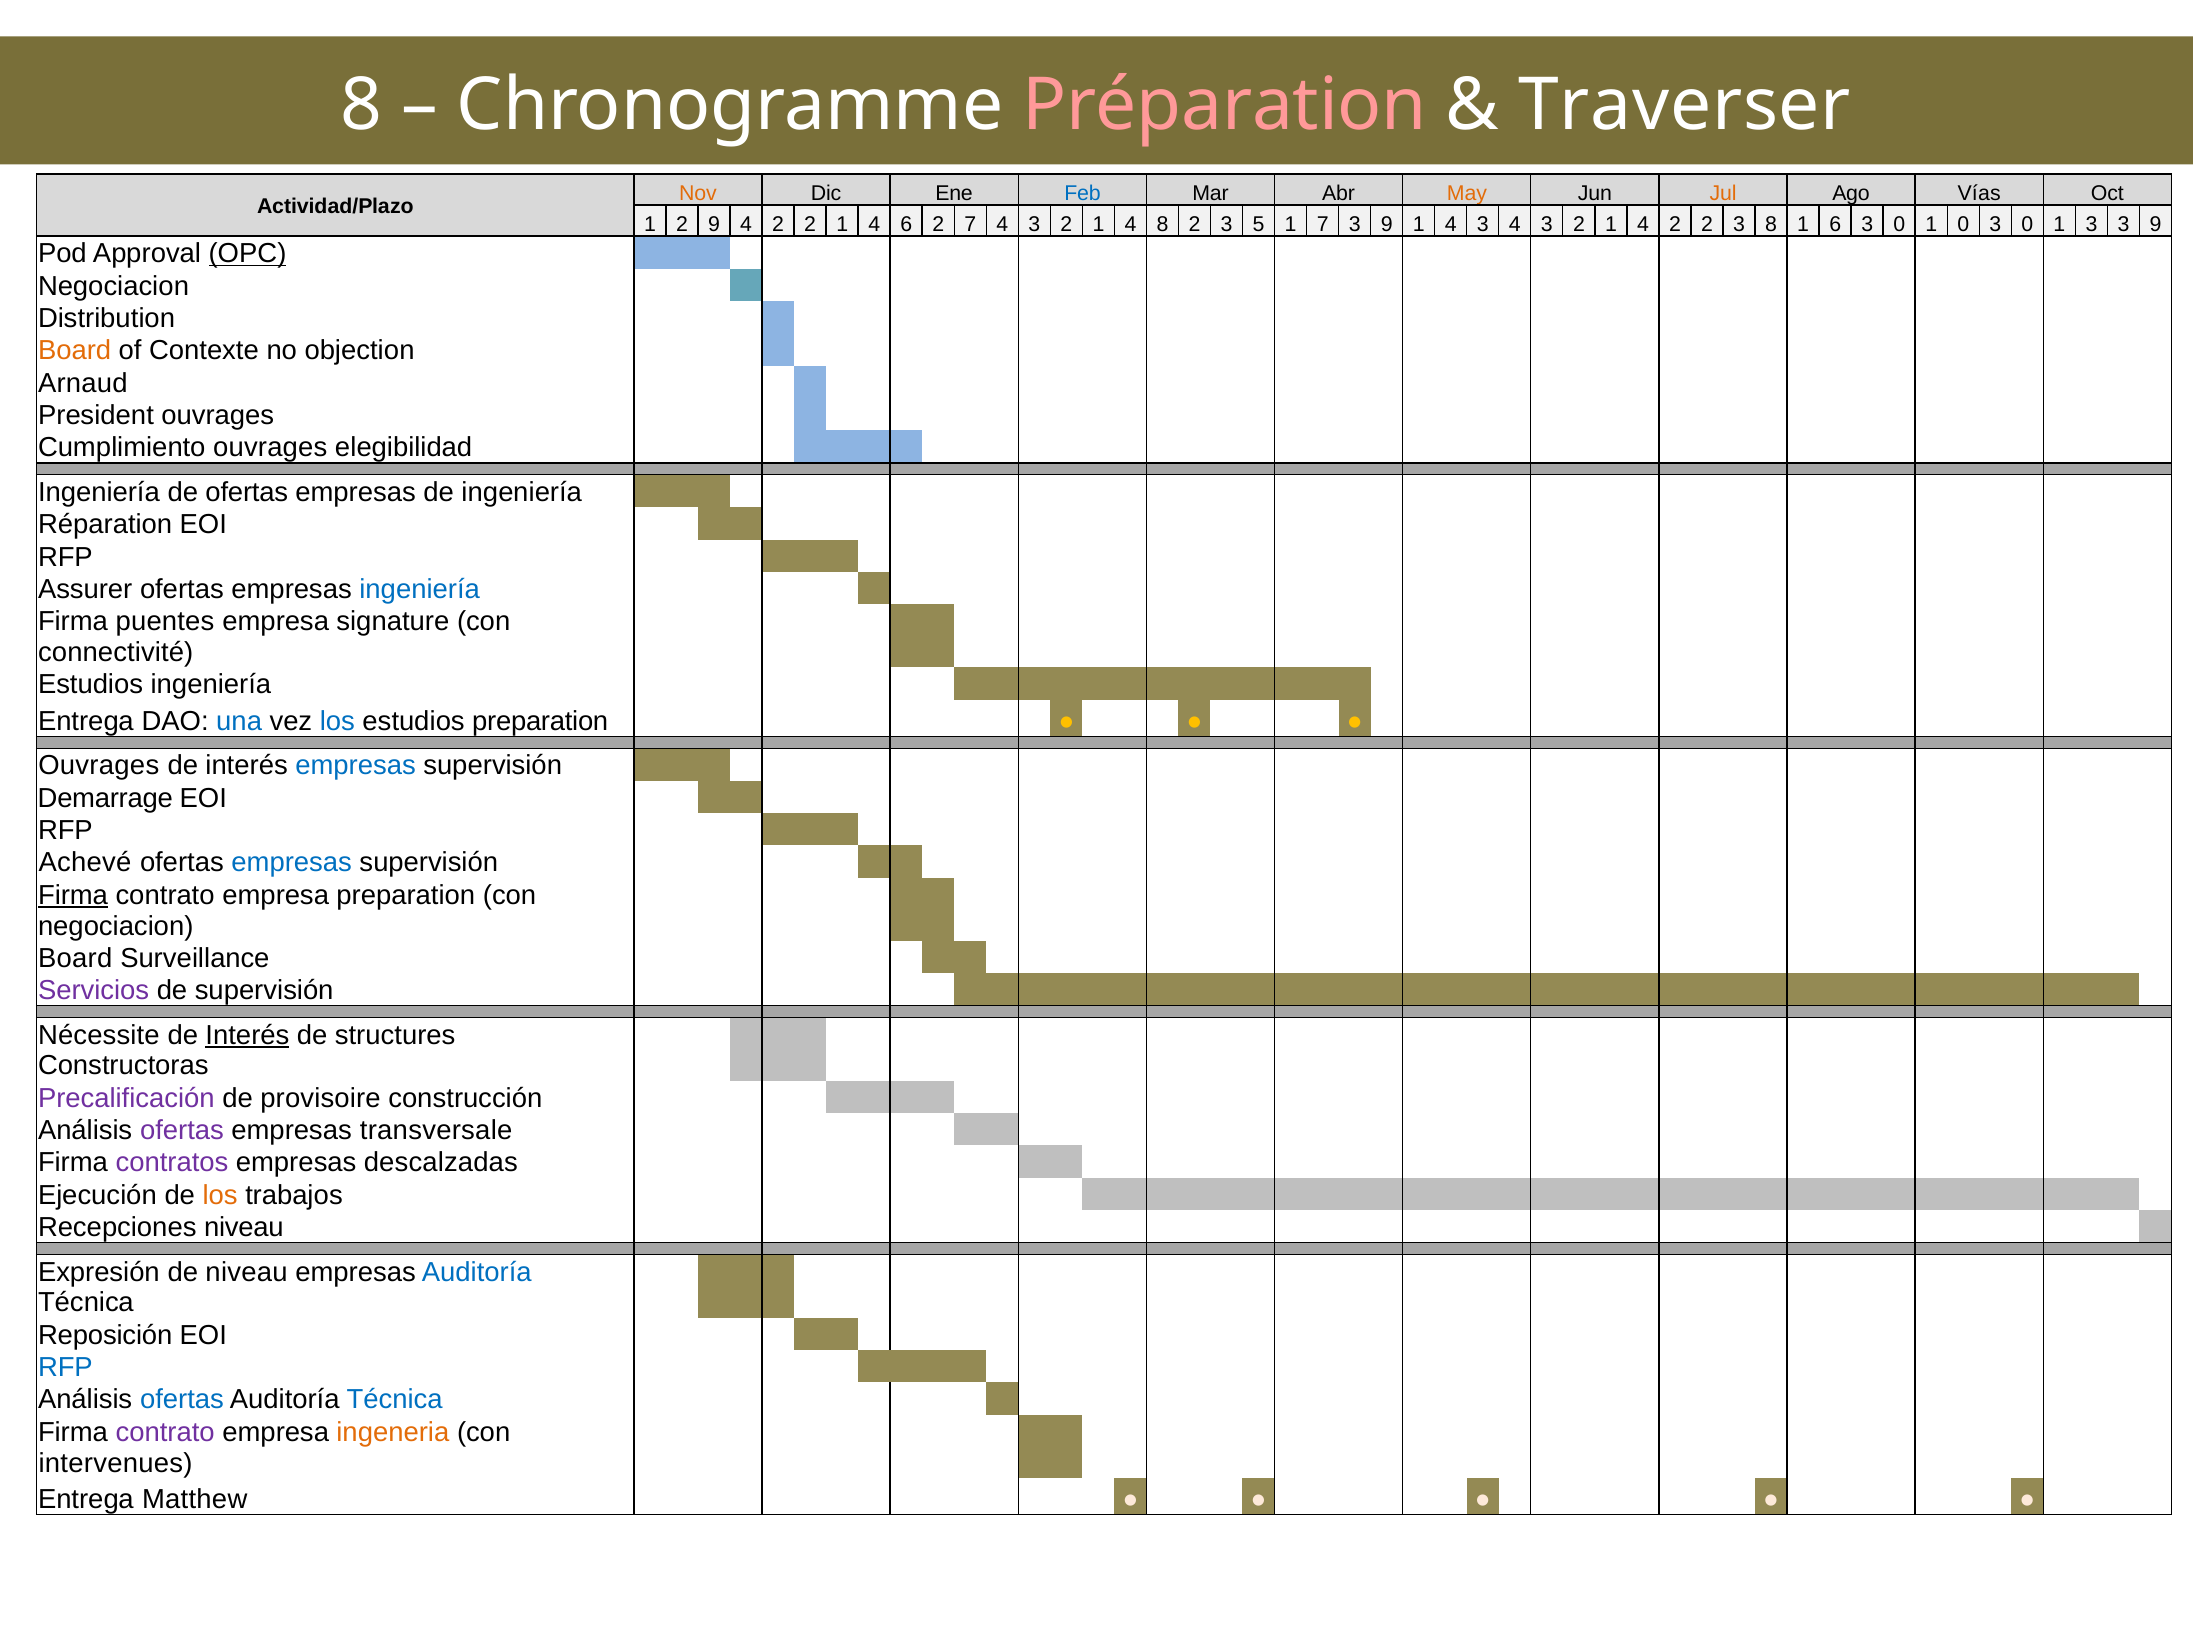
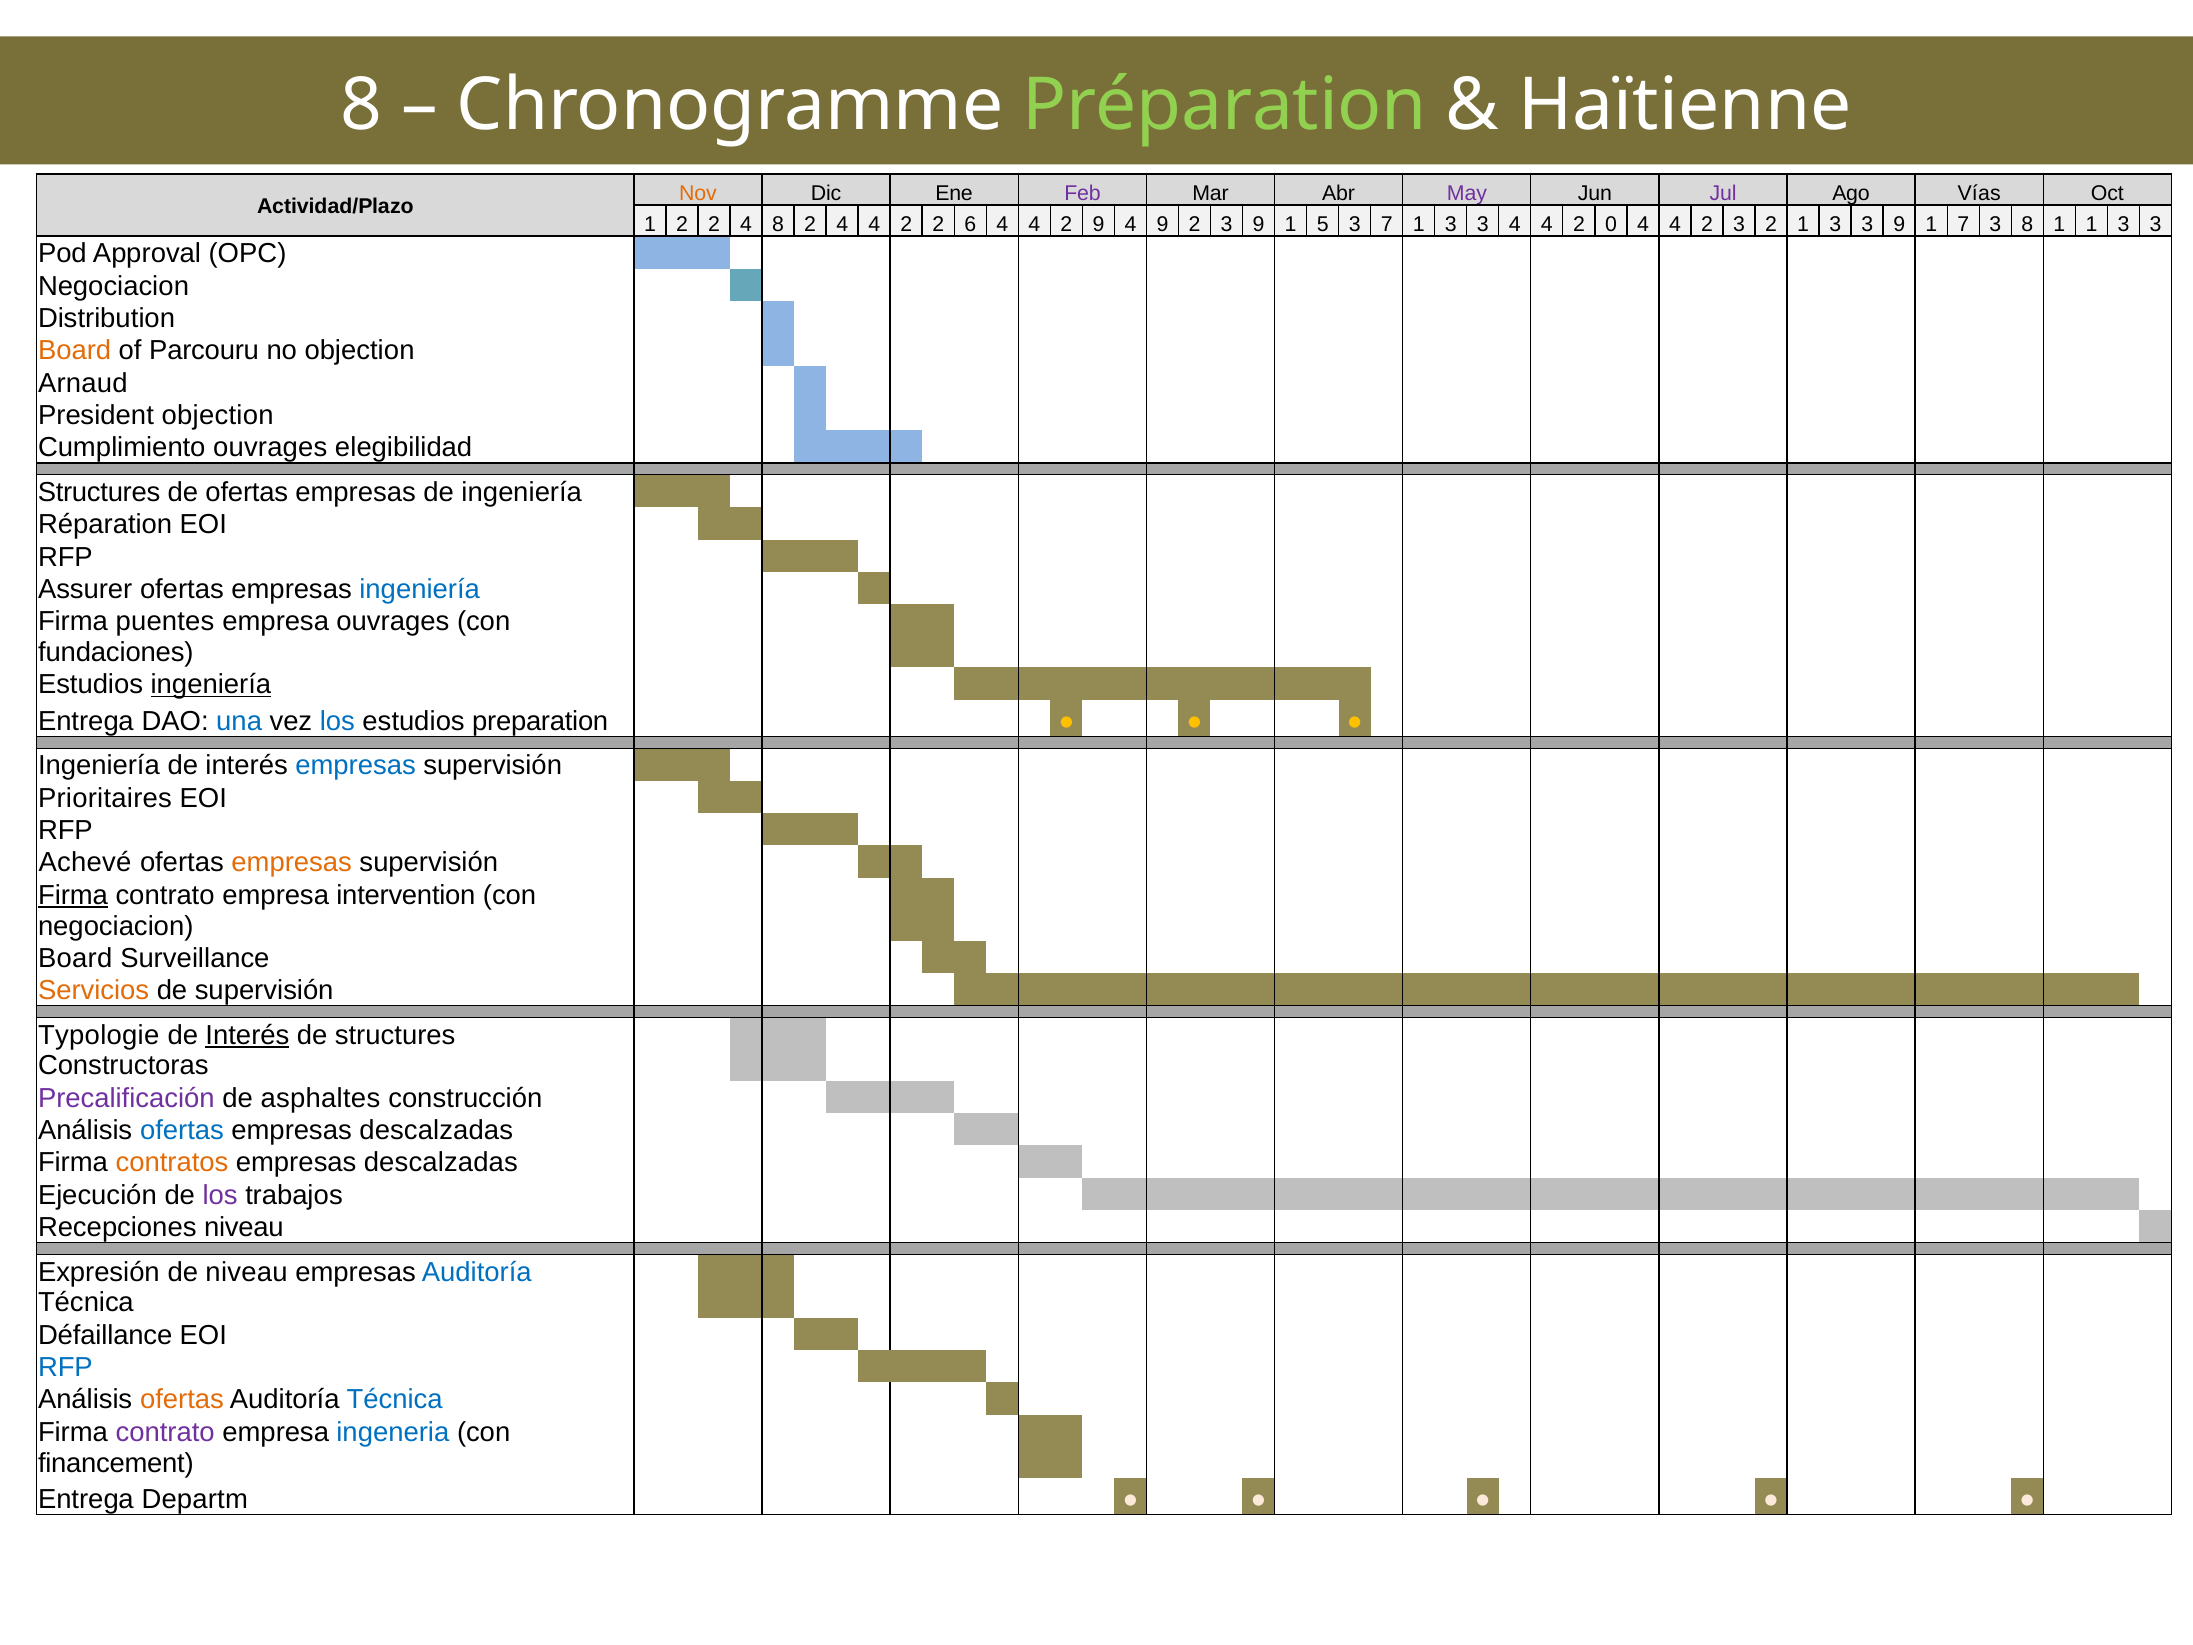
Préparation colour: pink -> light green (1224, 105)
Traverser: Traverser -> Haïtienne (1685, 105)
Feb colour: blue -> purple (1083, 194)
May colour: orange -> purple (1467, 194)
Jul colour: orange -> purple (1723, 194)
1 2 9: 9 -> 2 (714, 225)
2: 2 -> 8 (778, 225)
1: 1 -> 4 (842, 225)
6: 6 -> 2 (906, 225)
2 7: 7 -> 6 (970, 225)
3: 3 -> 4 (1034, 225)
1: 1 -> 9 (1098, 225)
4 8: 8 -> 9 (1163, 225)
2 3 5: 5 -> 9 (1259, 225)
1 7: 7 -> 5 (1323, 225)
9: 9 -> 7 (1387, 225)
4: 4 -> 3 (1451, 225)
3 4 3: 3 -> 4 (1547, 225)
1: 1 -> 0 (1611, 225)
2: 2 -> 4 (1675, 225)
3 8: 8 -> 2 (1771, 225)
6: 6 -> 3 (1835, 225)
0: 0 -> 9 (1899, 225)
1 0: 0 -> 7 (1963, 225)
0: 0 -> 8 (2027, 225)
1 3: 3 -> 1 (2091, 225)
9: 9 -> 3 (2156, 225)
OPC underline: present -> none (247, 254)
Contexte: Contexte -> Parcouru (204, 351)
President ouvrages: ouvrages -> objection (218, 415)
Ingeniería: Ingeniería -> Structures (99, 492)
empresa signature: signature -> ouvrages (393, 622)
connectivité: connectivité -> fundaciones (116, 652)
ingeniería underline: none -> present (211, 685)
Ouvrages: Ouvrages -> Ingeniería (99, 766)
Demarrage: Demarrage -> Prioritaires (105, 798)
empresas colour: blue -> orange (292, 863)
empresa preparation: preparation -> intervention (406, 895)
Servicios colour: purple -> orange (94, 991)
Nécessite: Nécessite -> Typologie (99, 1035)
provisoire: provisoire -> asphaltes (320, 1098)
ofertas colour: purple -> blue (182, 1130)
transversale: transversale -> descalzadas (436, 1130)
contratos colour: purple -> orange (172, 1163)
los colour: orange -> purple (220, 1195)
Reposición: Reposición -> Défaillance (105, 1335)
ofertas colour: blue -> orange (182, 1400)
ingeneria colour: orange -> blue (393, 1432)
intervenues: intervenues -> financement (116, 1463)
Matthew: Matthew -> Departm (195, 1499)
